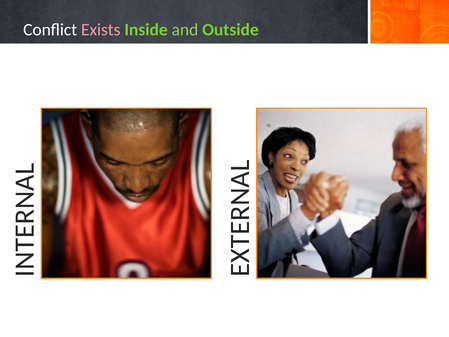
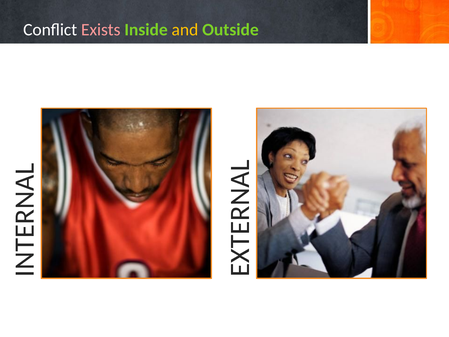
and colour: light green -> yellow (185, 30)
